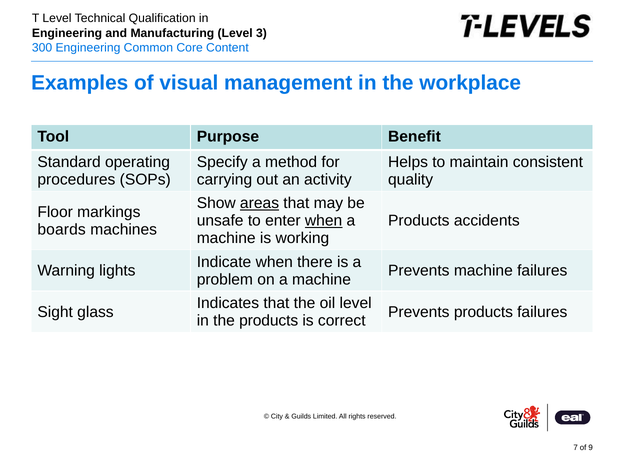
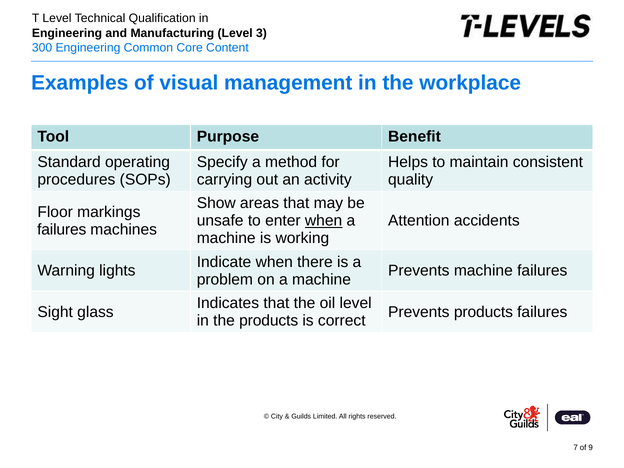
areas underline: present -> none (260, 203)
Products: Products -> Attention (419, 221)
boards: boards -> failures (62, 229)
